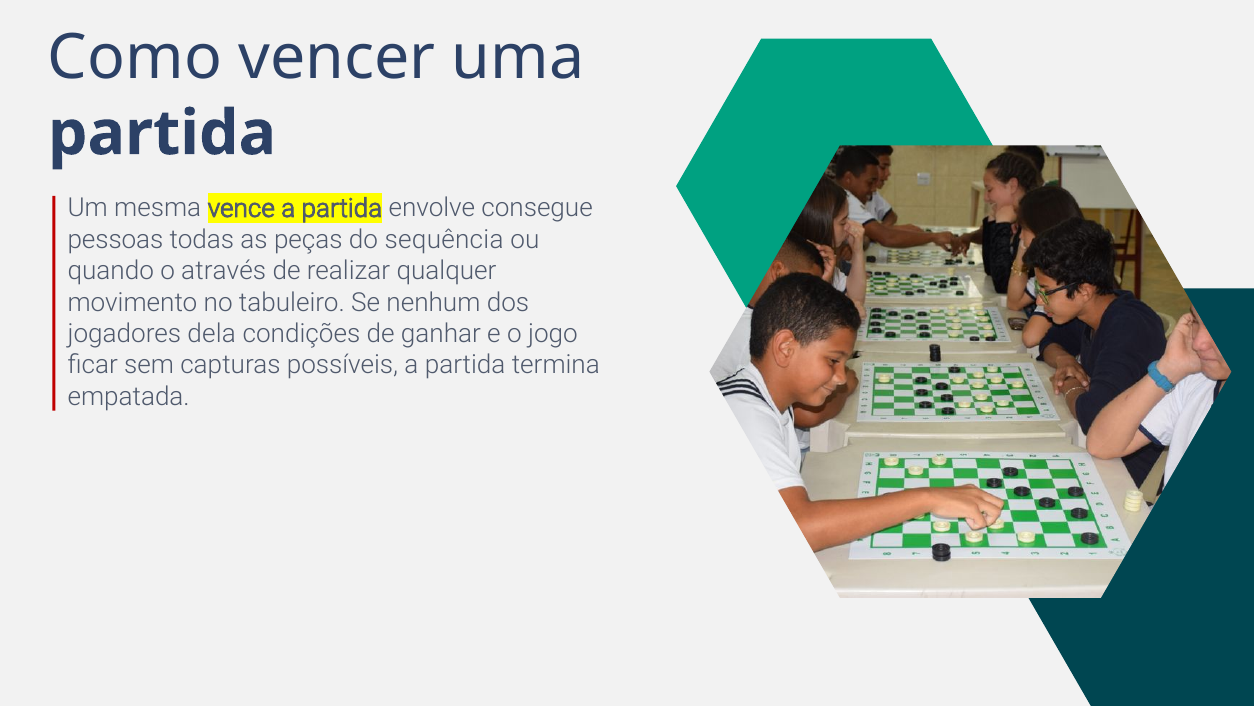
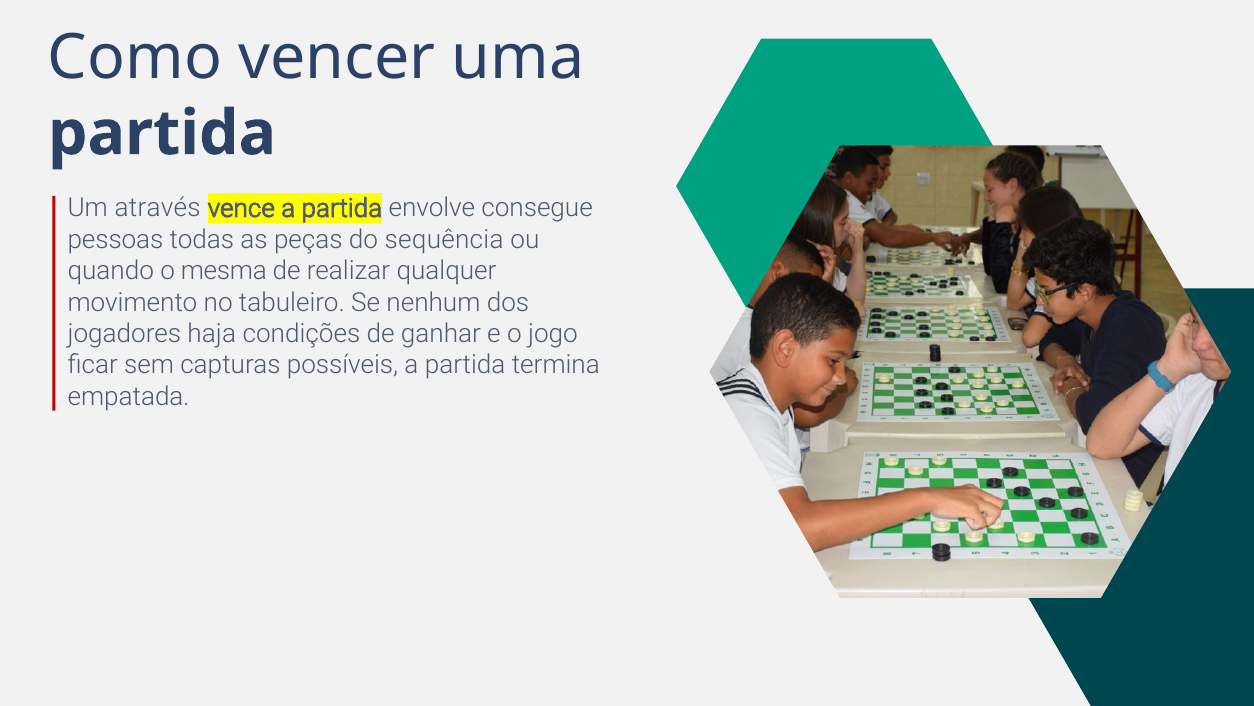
mesma: mesma -> através (158, 208)
através: através -> mesma (224, 271)
dela: dela -> haja (212, 334)
